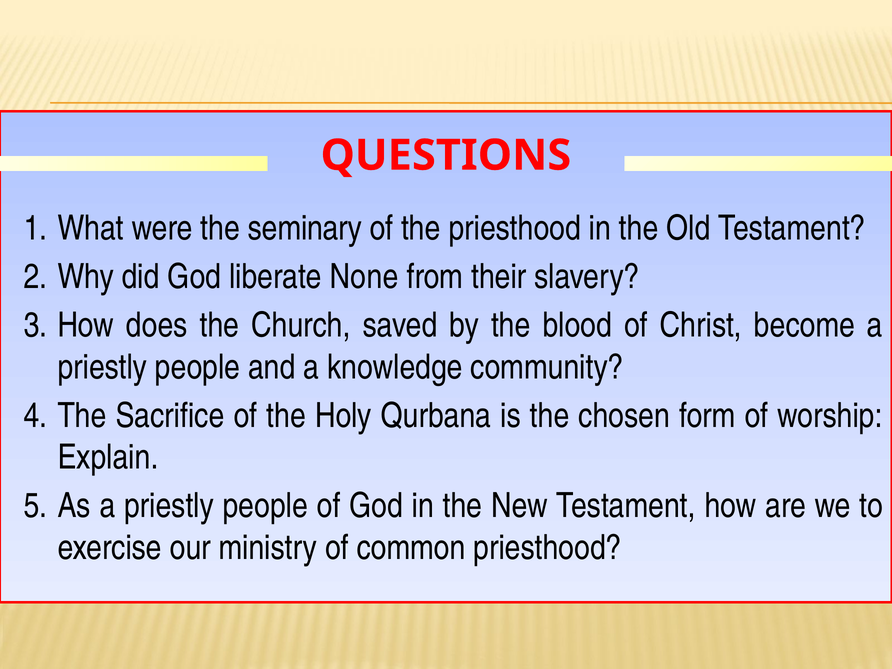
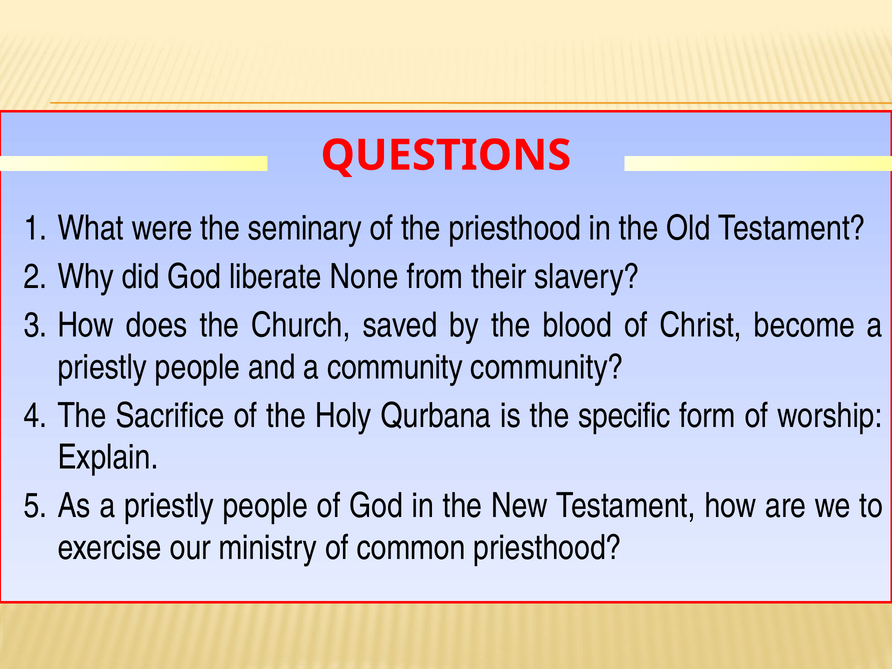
a knowledge: knowledge -> community (395, 367)
chosen: chosen -> specific (624, 416)
